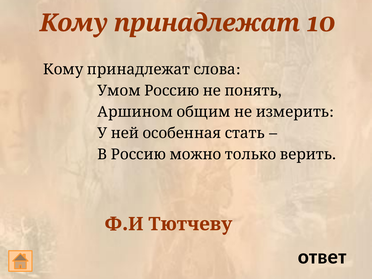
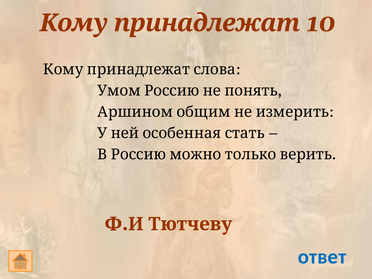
ответ colour: black -> blue (322, 257)
